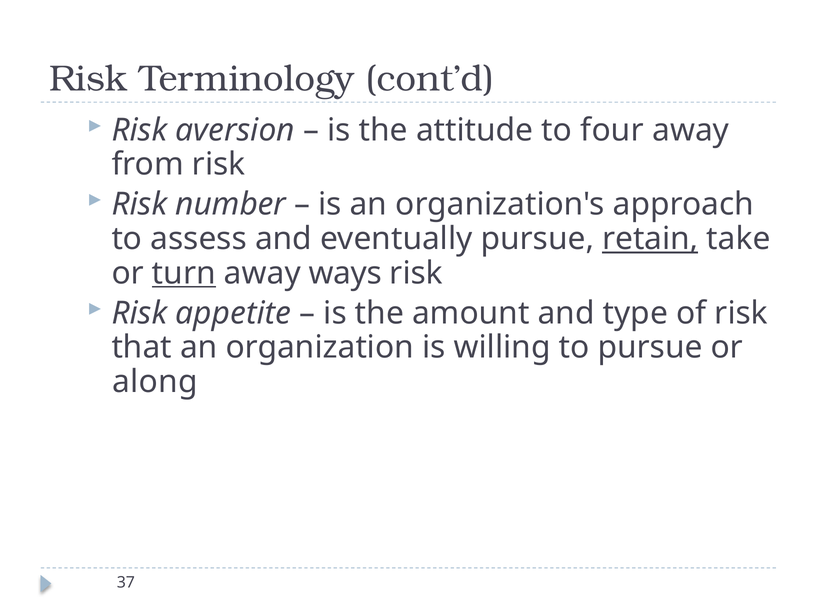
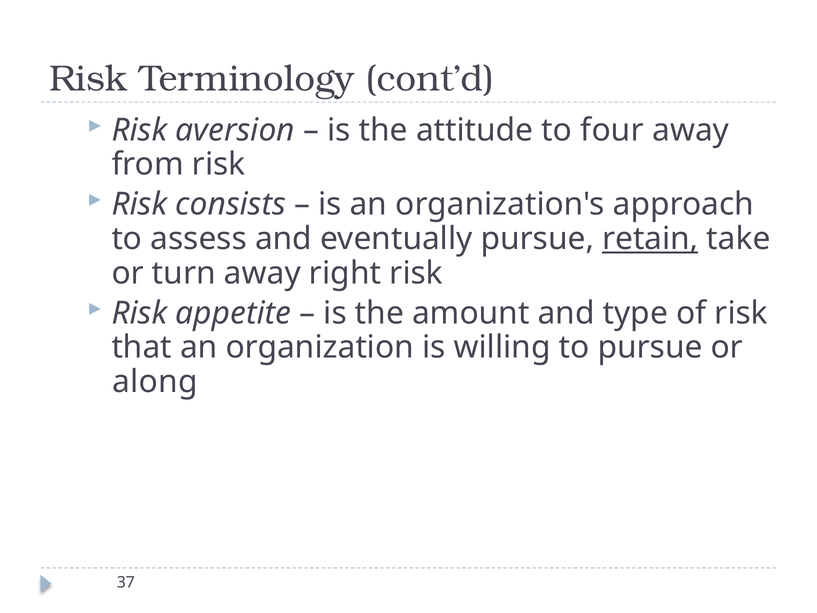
number: number -> consists (231, 204)
turn underline: present -> none (184, 273)
ways: ways -> right (345, 273)
